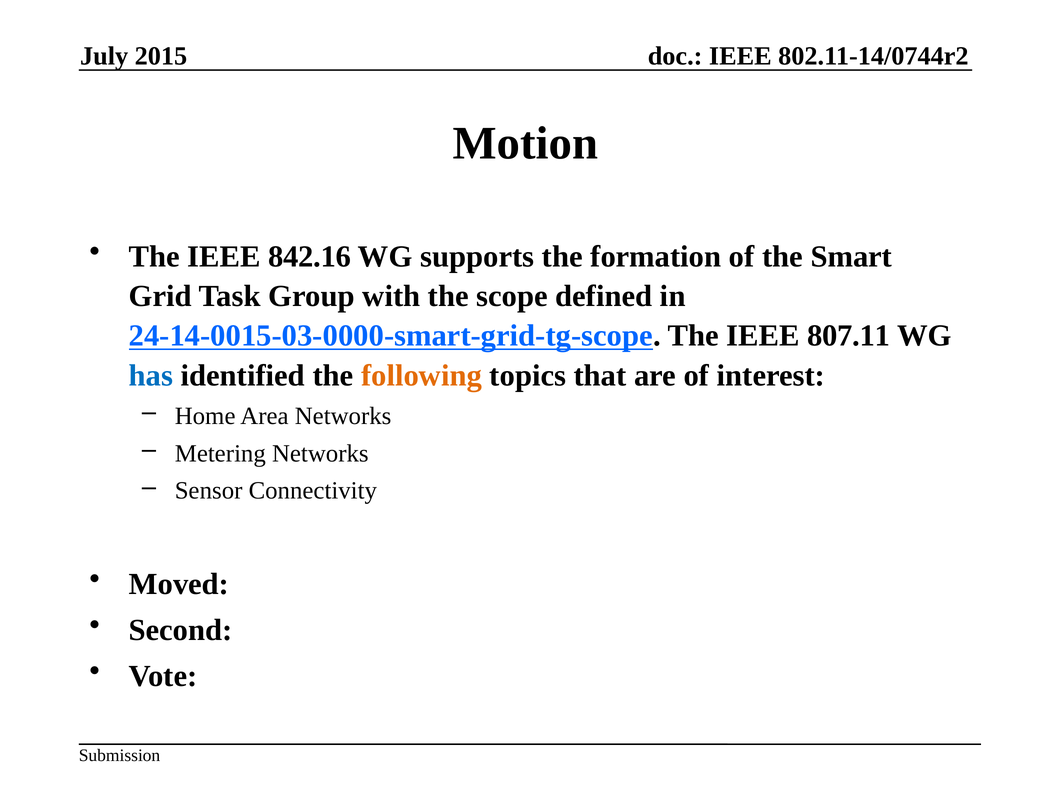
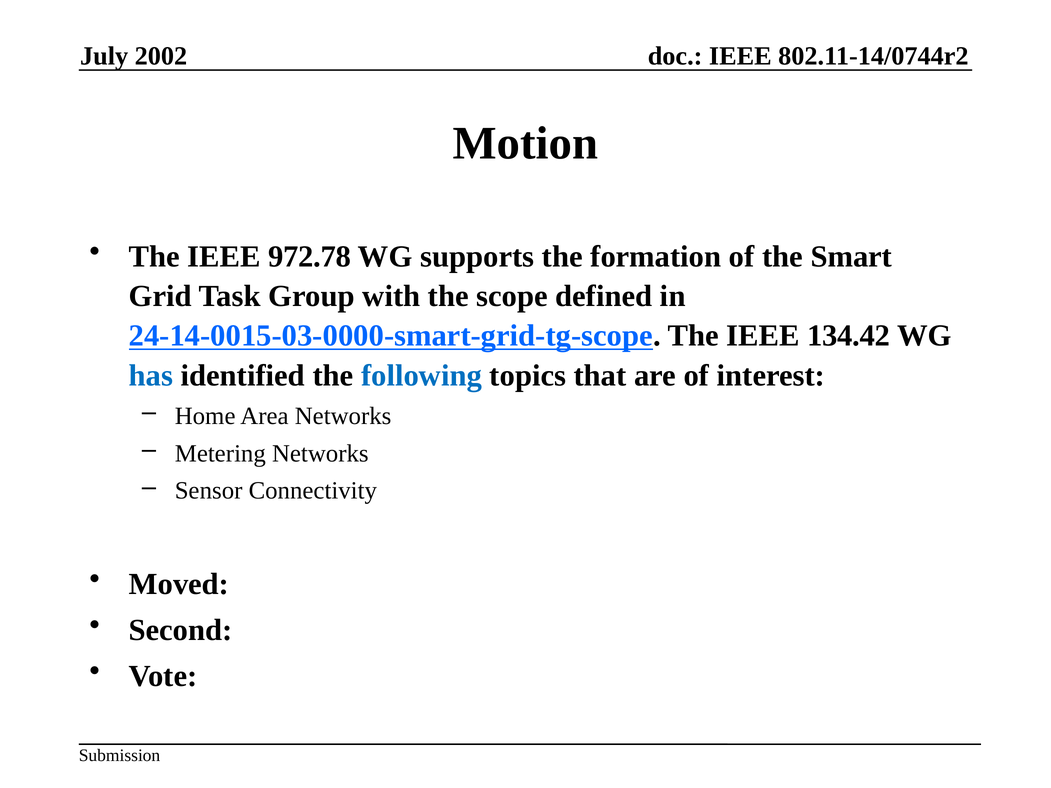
2015: 2015 -> 2002 (161, 56)
842.16: 842.16 -> 972.78 (310, 256)
807.11: 807.11 -> 134.42 (849, 336)
following colour: orange -> blue (421, 376)
